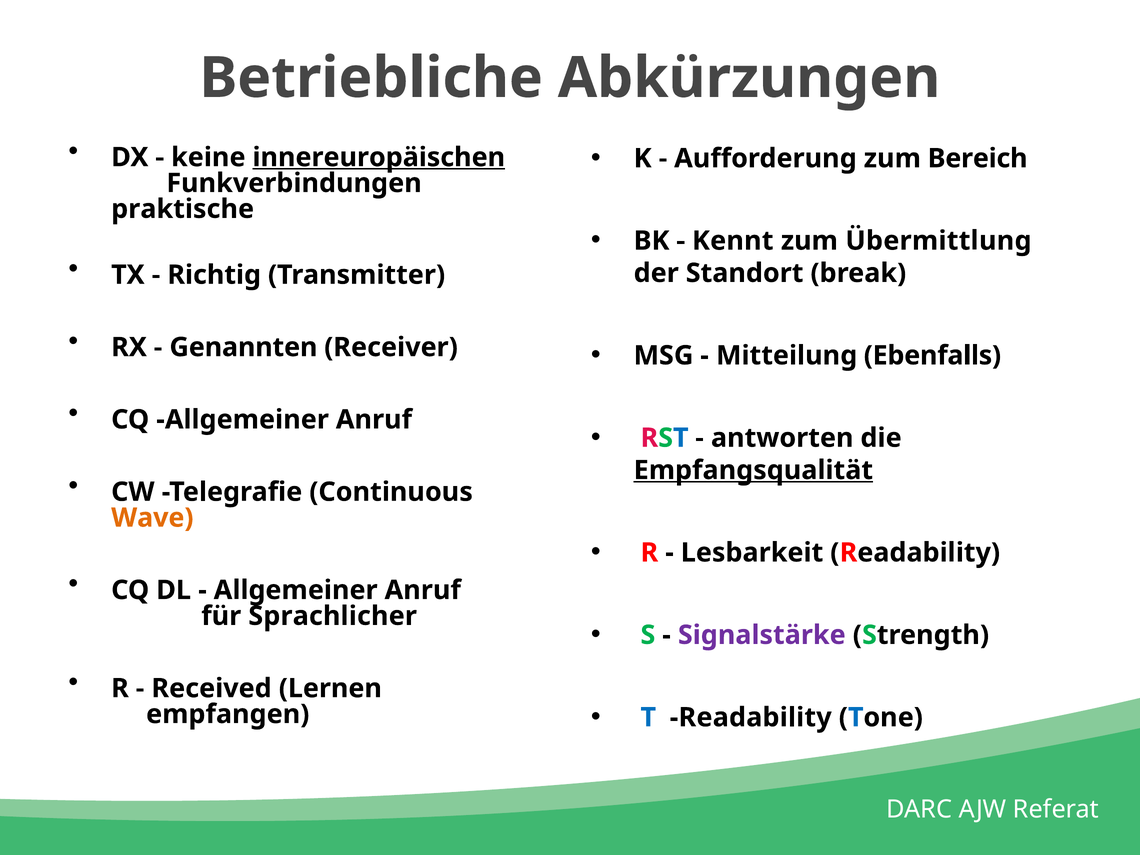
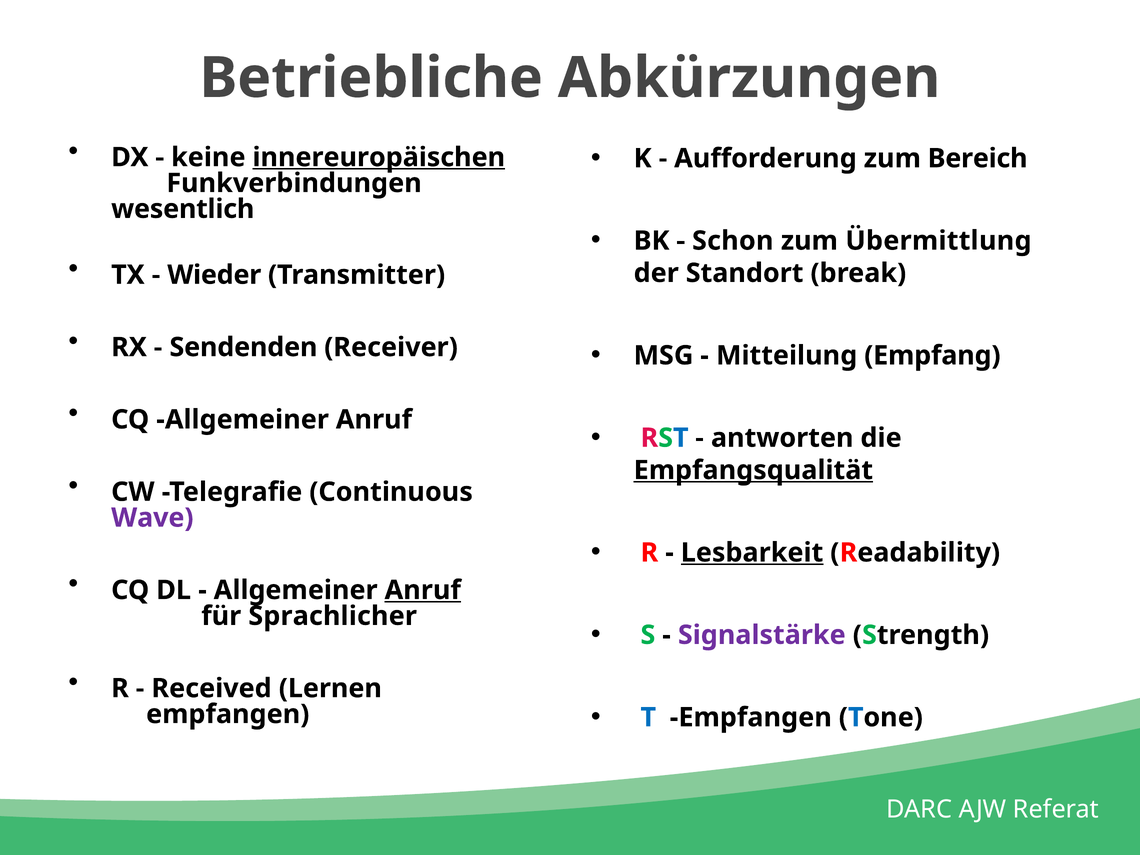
praktische: praktische -> wesentlich (183, 209)
Kennt: Kennt -> Schon (733, 241)
Richtig: Richtig -> Wieder (214, 275)
Ebenfalls: Ebenfalls -> Empfang (932, 356)
Genannten: Genannten -> Sendenden (243, 347)
Wave colour: orange -> purple (152, 518)
Lesbarkeit underline: none -> present (752, 553)
Anruf underline: none -> present (423, 590)
T Readability: Readability -> Empfangen (751, 717)
